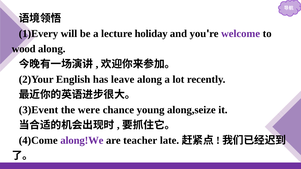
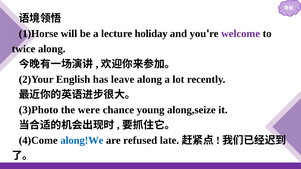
1)Every: 1)Every -> 1)Horse (38, 34)
wood: wood -> twice (24, 49)
3)Event: 3)Event -> 3)Photo (38, 110)
along!We colour: purple -> blue (82, 141)
teacher: teacher -> refused (140, 141)
